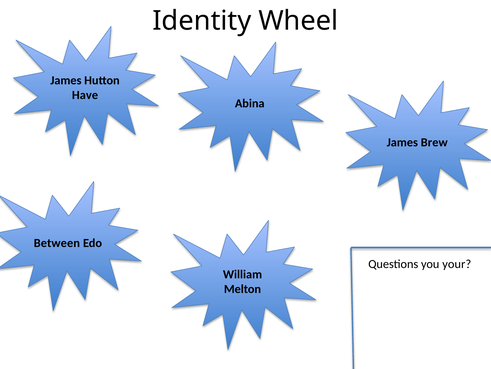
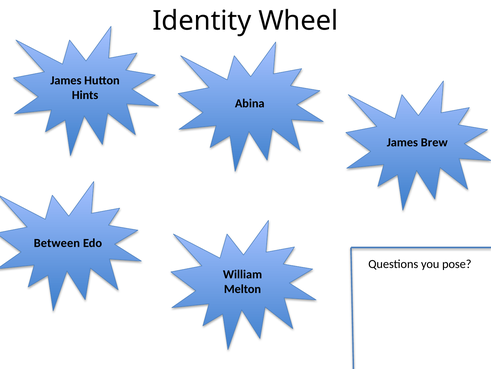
Have: Have -> Hints (85, 95)
your: your -> pose (457, 264)
